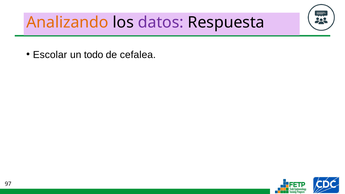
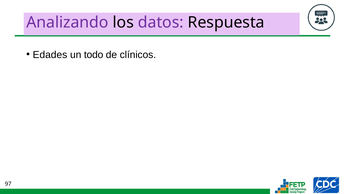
Analizando colour: orange -> purple (67, 22)
Escolar: Escolar -> Edades (50, 55)
cefalea: cefalea -> clínicos (138, 55)
